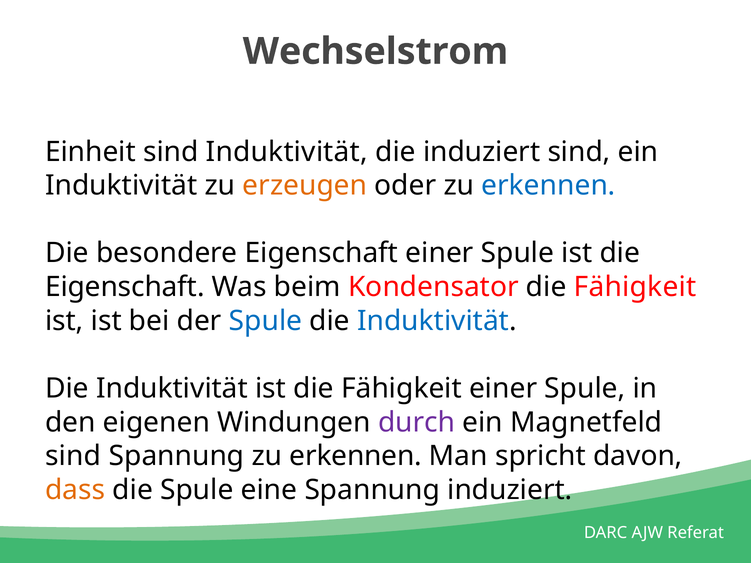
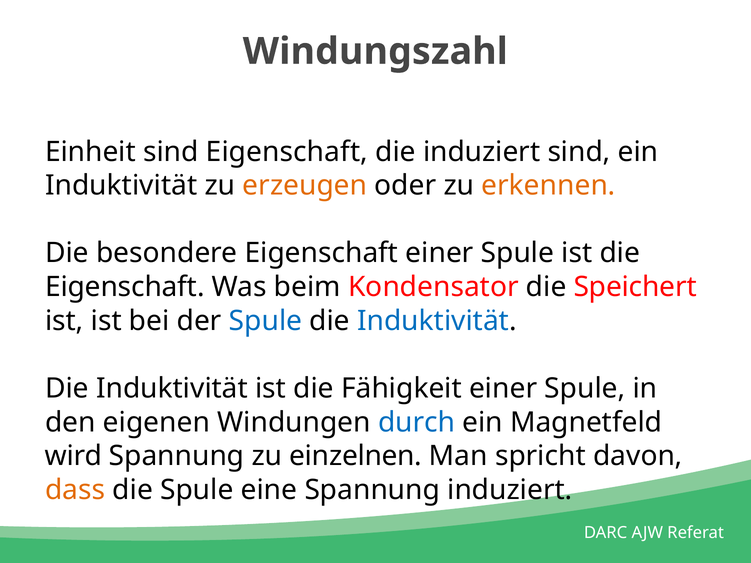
Wechselstrom: Wechselstrom -> Windungszahl (375, 51)
sind Induktivität: Induktivität -> Eigenschaft (287, 152)
erkennen colour: blue -> orange (548, 186)
Kondensator die Fähigkeit: Fähigkeit -> Speichert (635, 287)
durch colour: purple -> blue (417, 422)
sind: sind -> wird (73, 456)
Spannung zu erkennen: erkennen -> einzelnen (356, 456)
